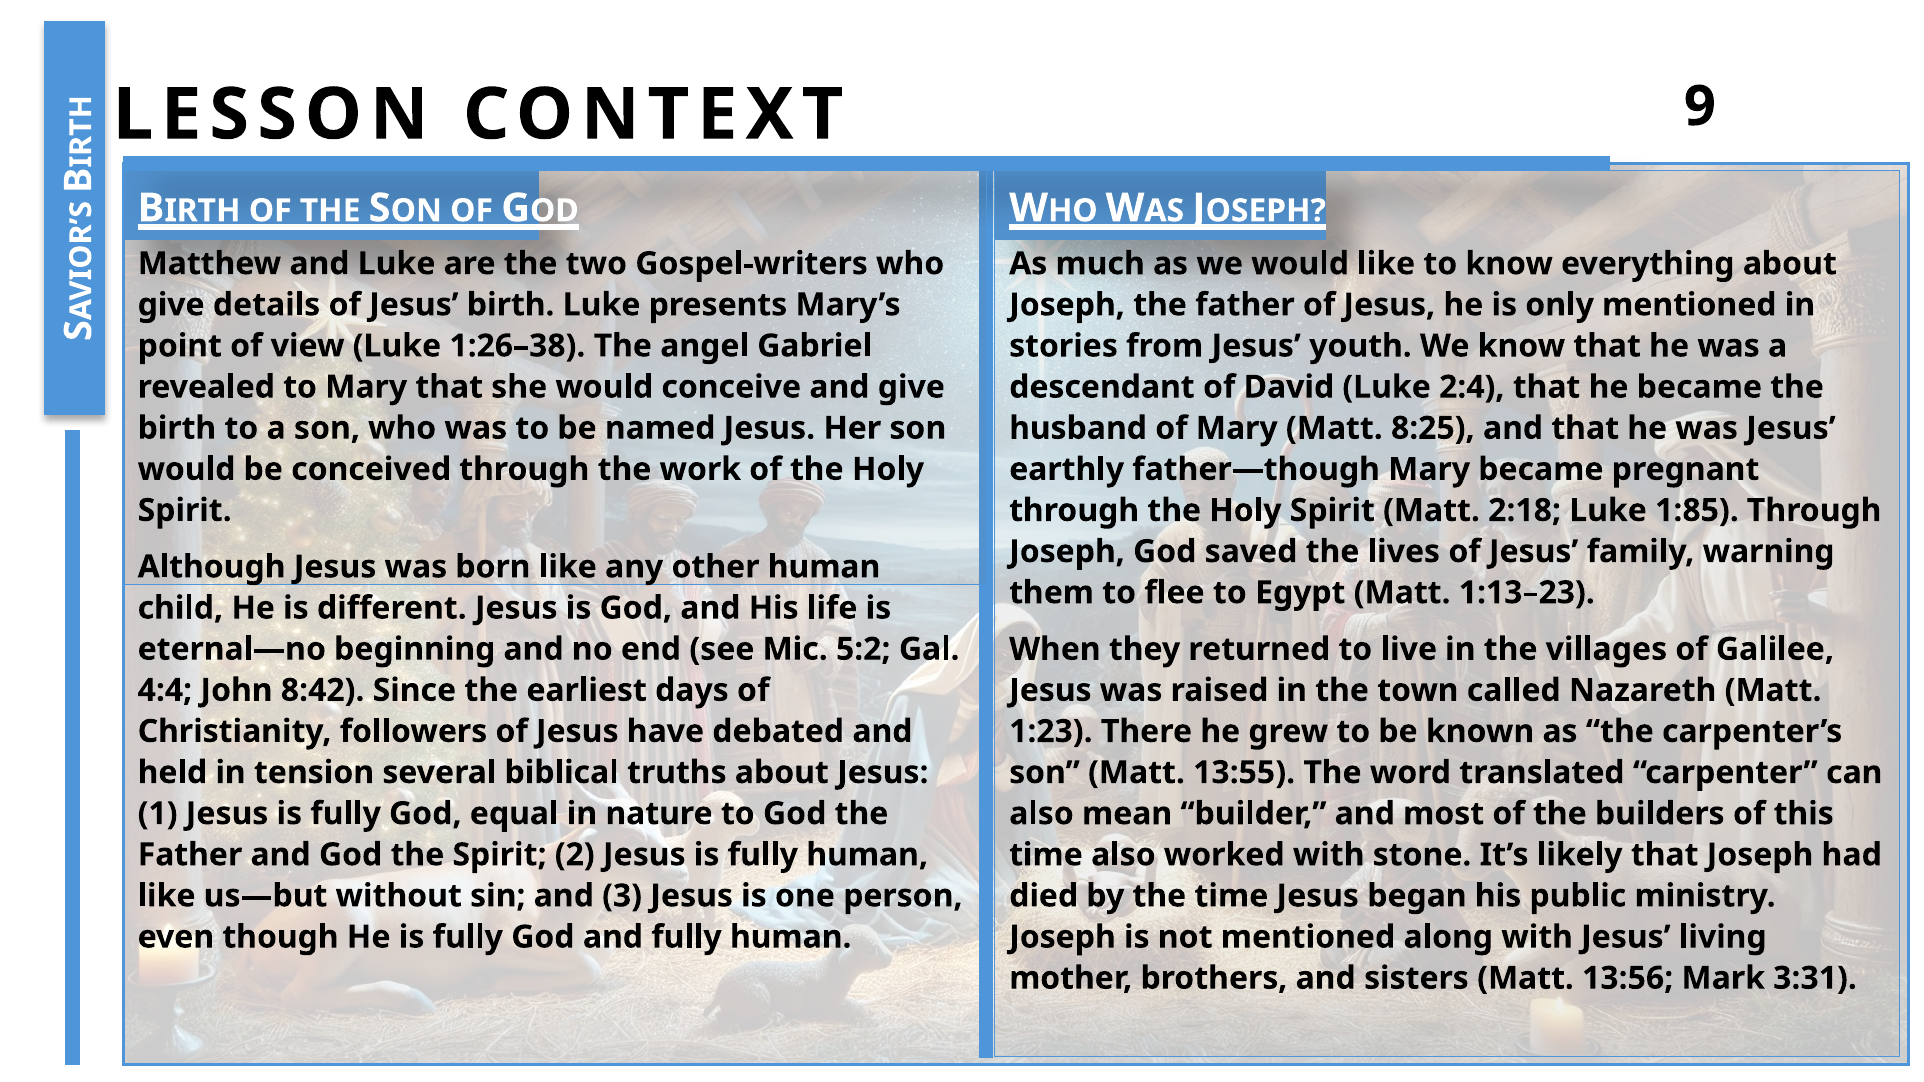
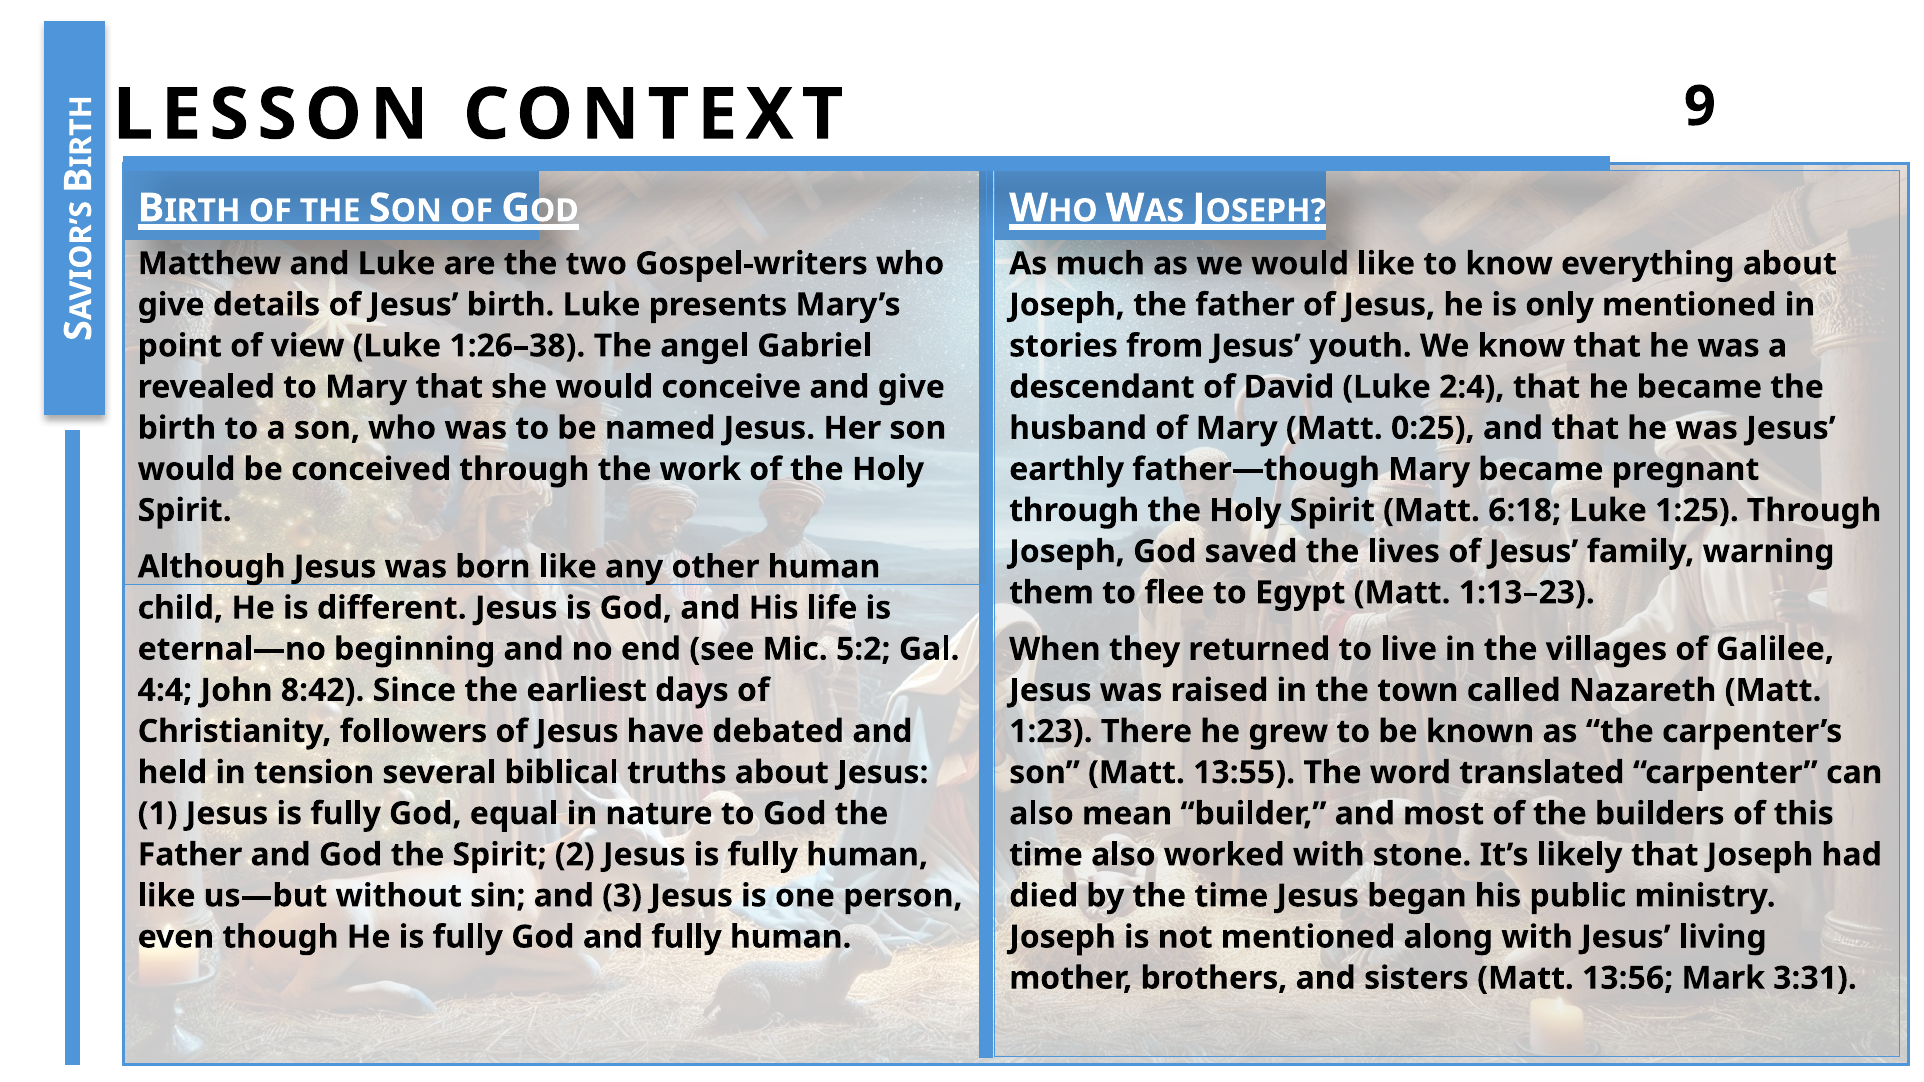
8:25: 8:25 -> 0:25 (1433, 428)
2:18: 2:18 -> 6:18 (1525, 511)
1:85: 1:85 -> 1:25 (1697, 511)
